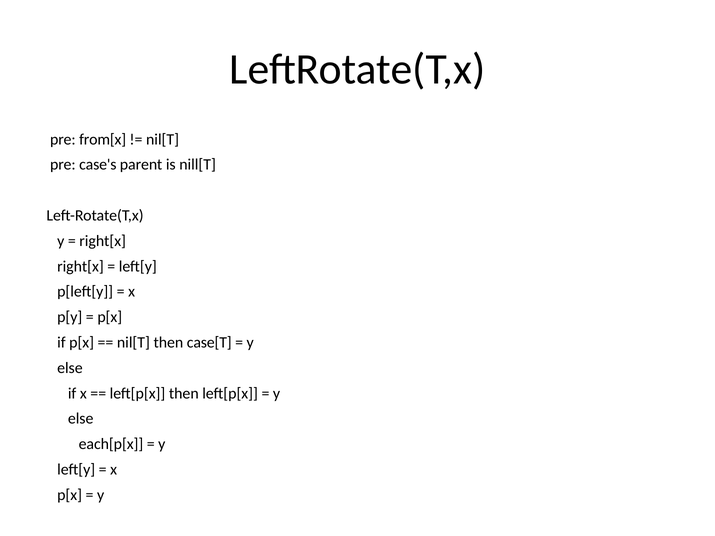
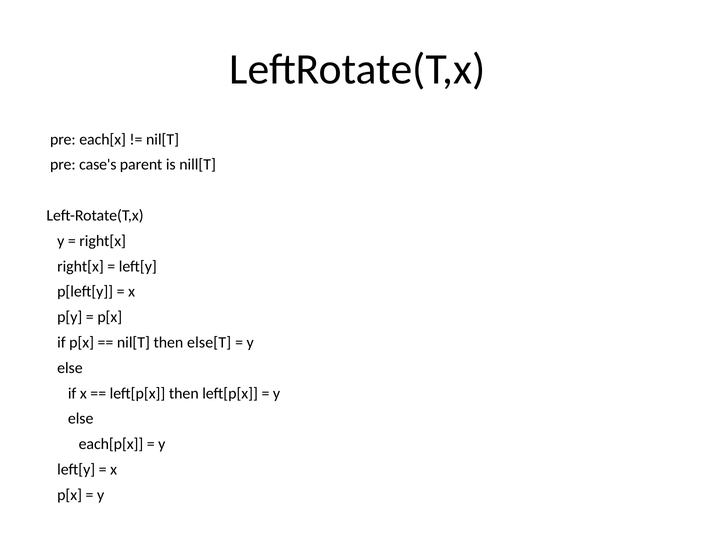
from[x: from[x -> each[x (103, 139)
case[T: case[T -> else[T (209, 343)
